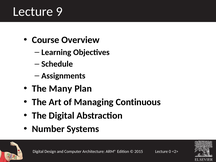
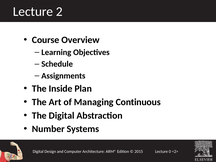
9: 9 -> 2 (59, 12)
Many: Many -> Inside (61, 89)
